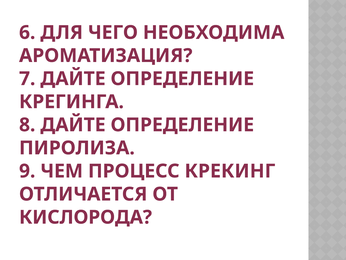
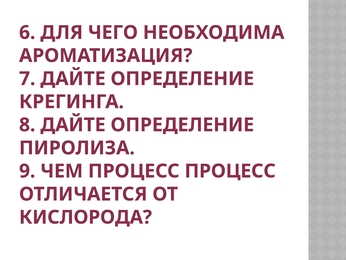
ПРОЦЕСС КРЕКИНГ: КРЕКИНГ -> ПРОЦЕСС (230, 171)
